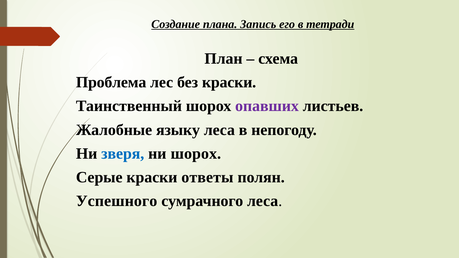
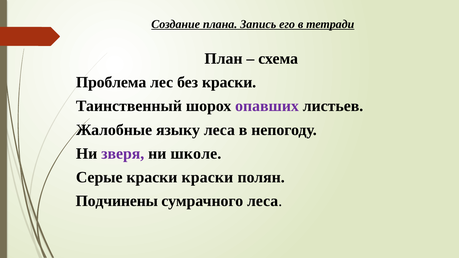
зверя colour: blue -> purple (123, 154)
ни шорох: шорох -> школе (196, 154)
краски ответы: ответы -> краски (207, 177)
Успешного: Успешного -> Подчинены (117, 201)
